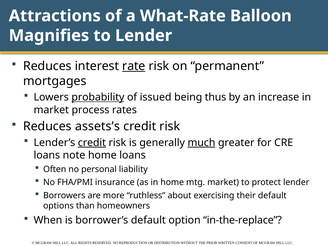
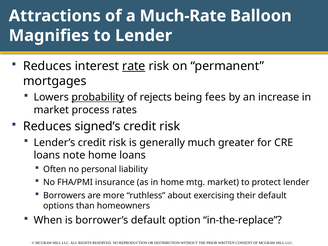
What-Rate: What-Rate -> Much-Rate (183, 16)
issued: issued -> rejects (156, 97)
thus: thus -> fees (215, 97)
assets’s: assets’s -> signed’s (98, 126)
credit underline: present -> none (92, 143)
much underline: present -> none (201, 143)
